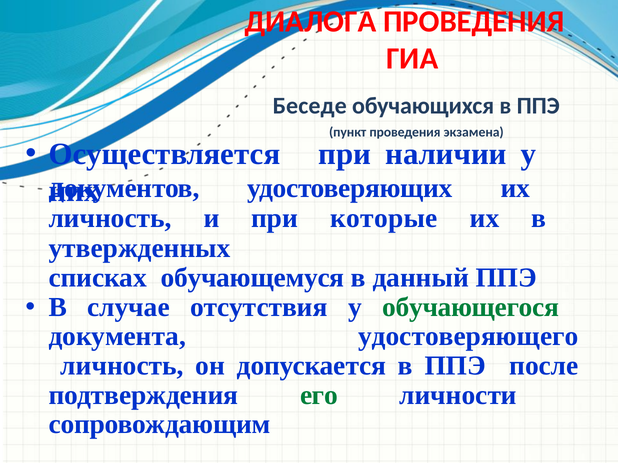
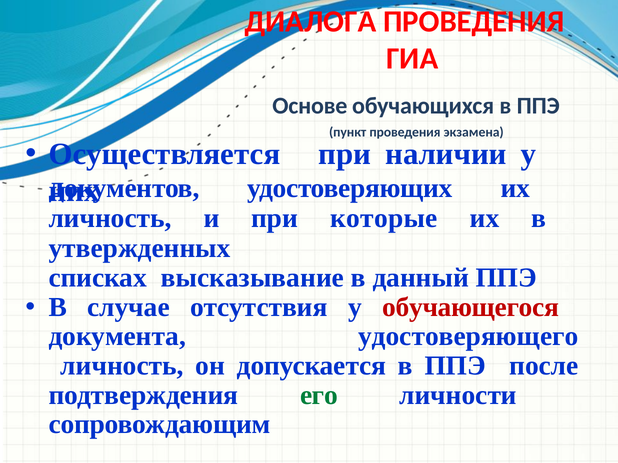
Беседе: Беседе -> Основе (310, 106)
обучающемуся: обучающемуся -> высказывание (252, 278)
обучающегося colour: green -> red (471, 307)
